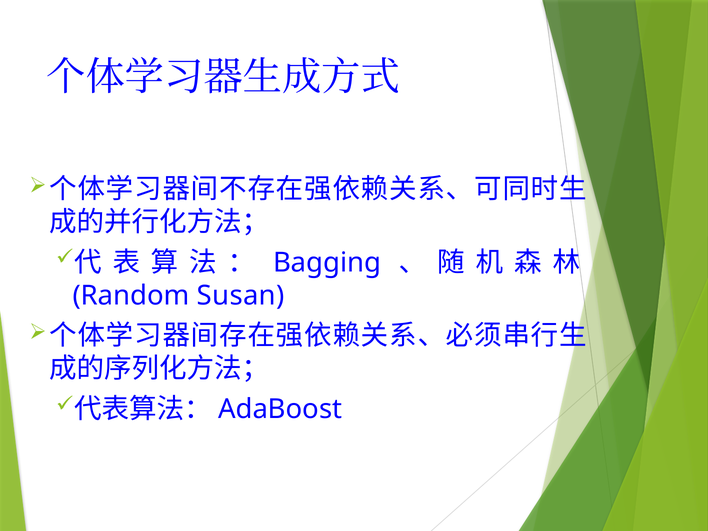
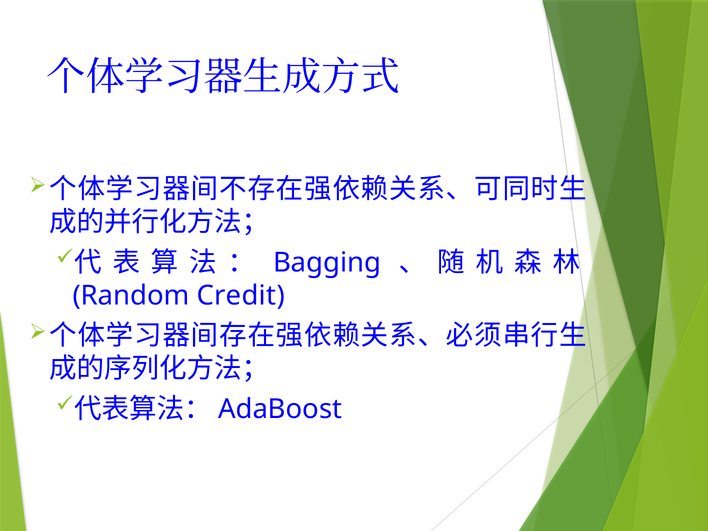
Susan: Susan -> Credit (241, 296)
